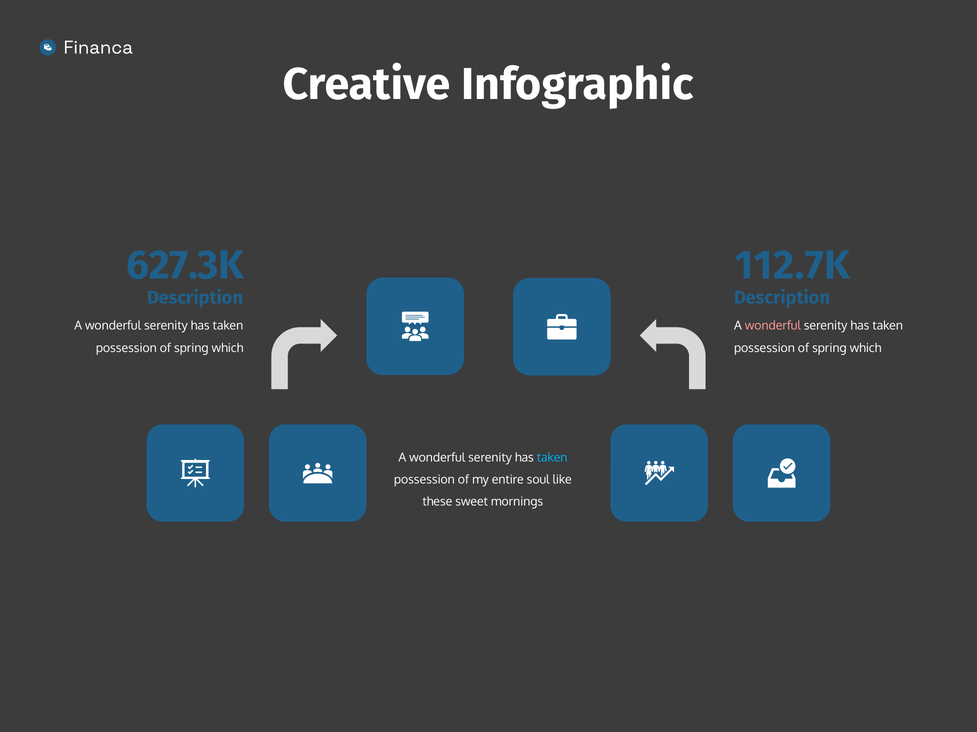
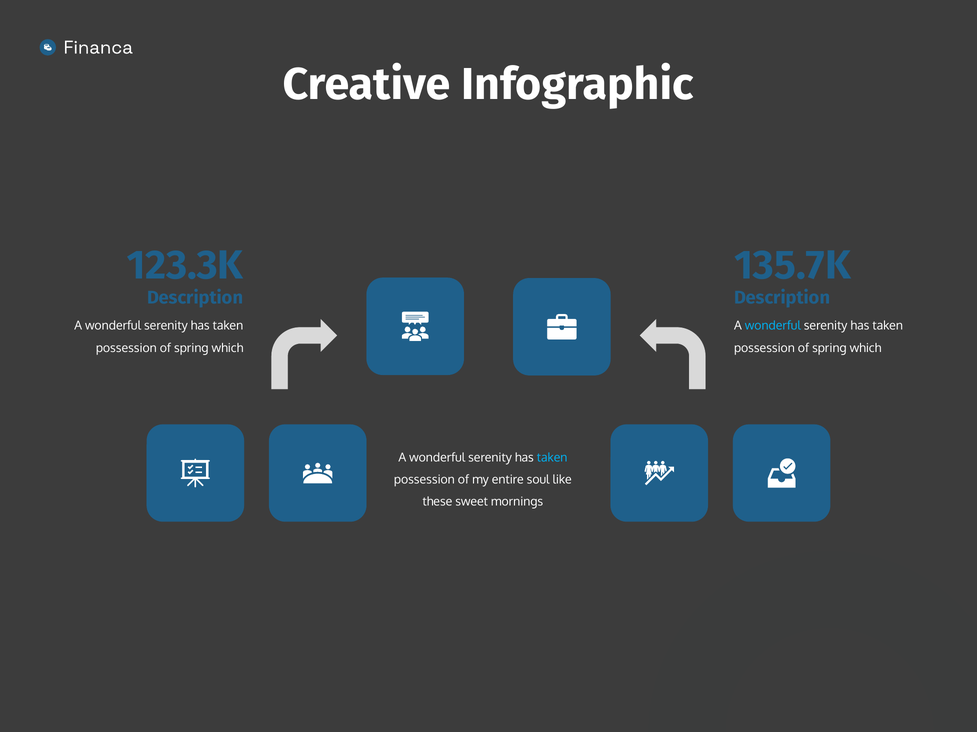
627.3K: 627.3K -> 123.3K (185, 266)
112.7K: 112.7K -> 135.7K (792, 266)
wonderful colour: pink -> light blue (773, 326)
